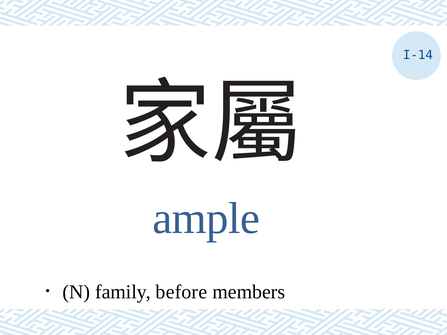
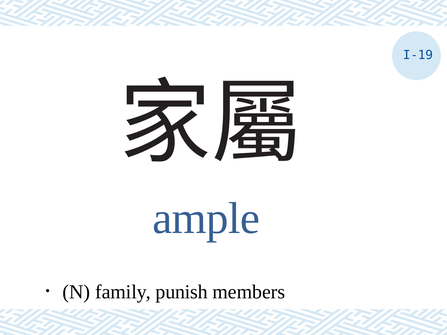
I-14: I-14 -> I-19 (418, 55)
before: before -> punish (182, 292)
